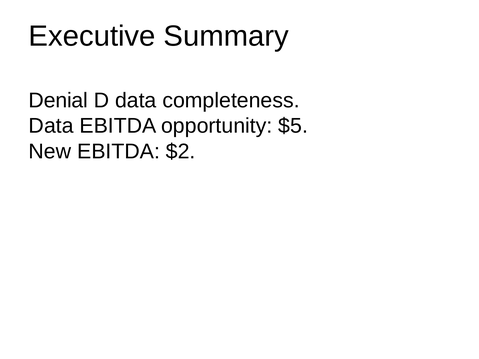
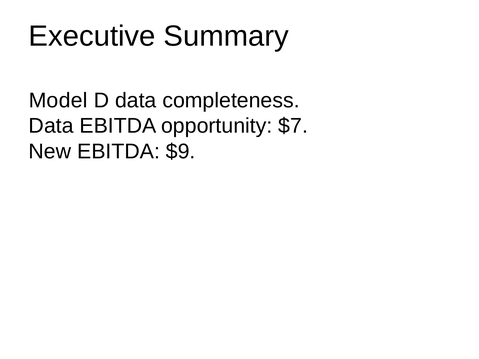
Denial: Denial -> Model (58, 100)
$5: $5 -> $7 (293, 126)
$2: $2 -> $9 (181, 152)
